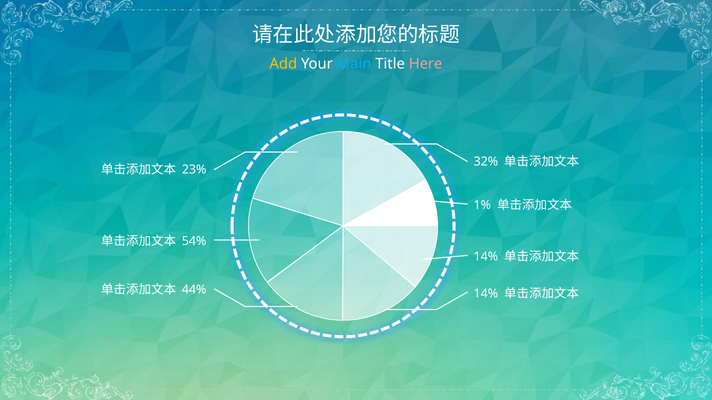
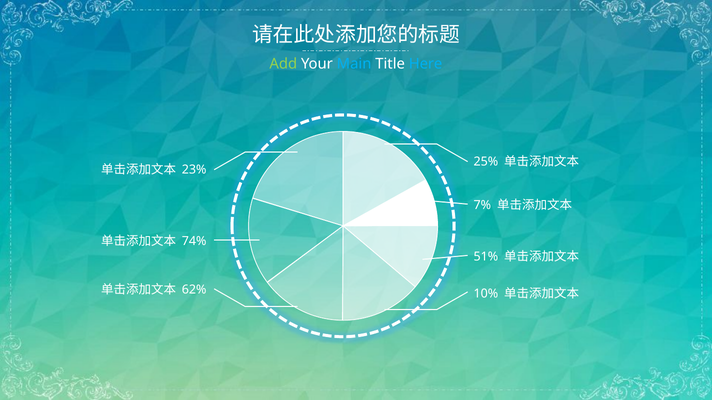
Add colour: yellow -> light green (283, 64)
Here colour: pink -> light blue (426, 64)
32%: 32% -> 25% (486, 162)
1%: 1% -> 7% (482, 205)
54%: 54% -> 74% (194, 241)
14%: 14% -> 51% (486, 257)
44%: 44% -> 62% (194, 290)
14%: 14% -> 10% (486, 294)
